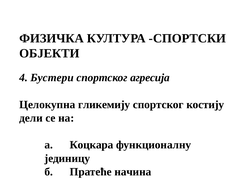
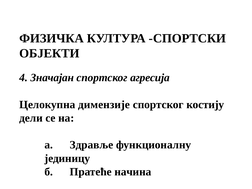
Бустери: Бустери -> Значајан (52, 78)
гликемију: гликемију -> димензије (104, 105)
Коцкара: Коцкара -> Здравље (91, 145)
